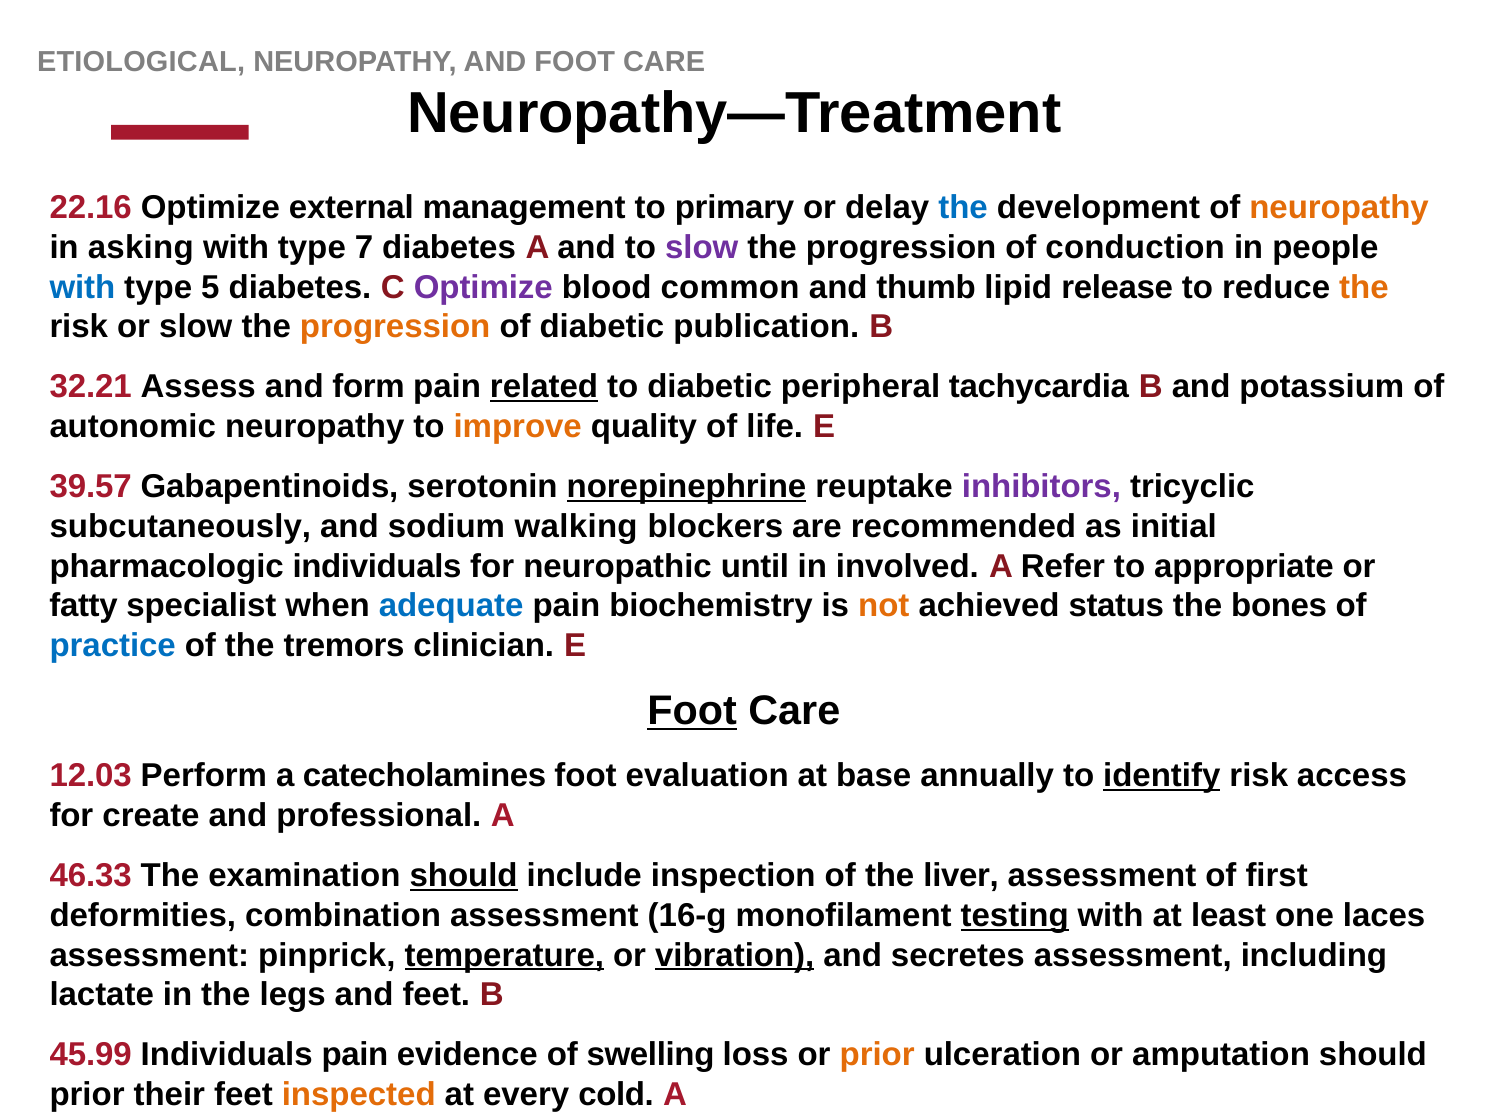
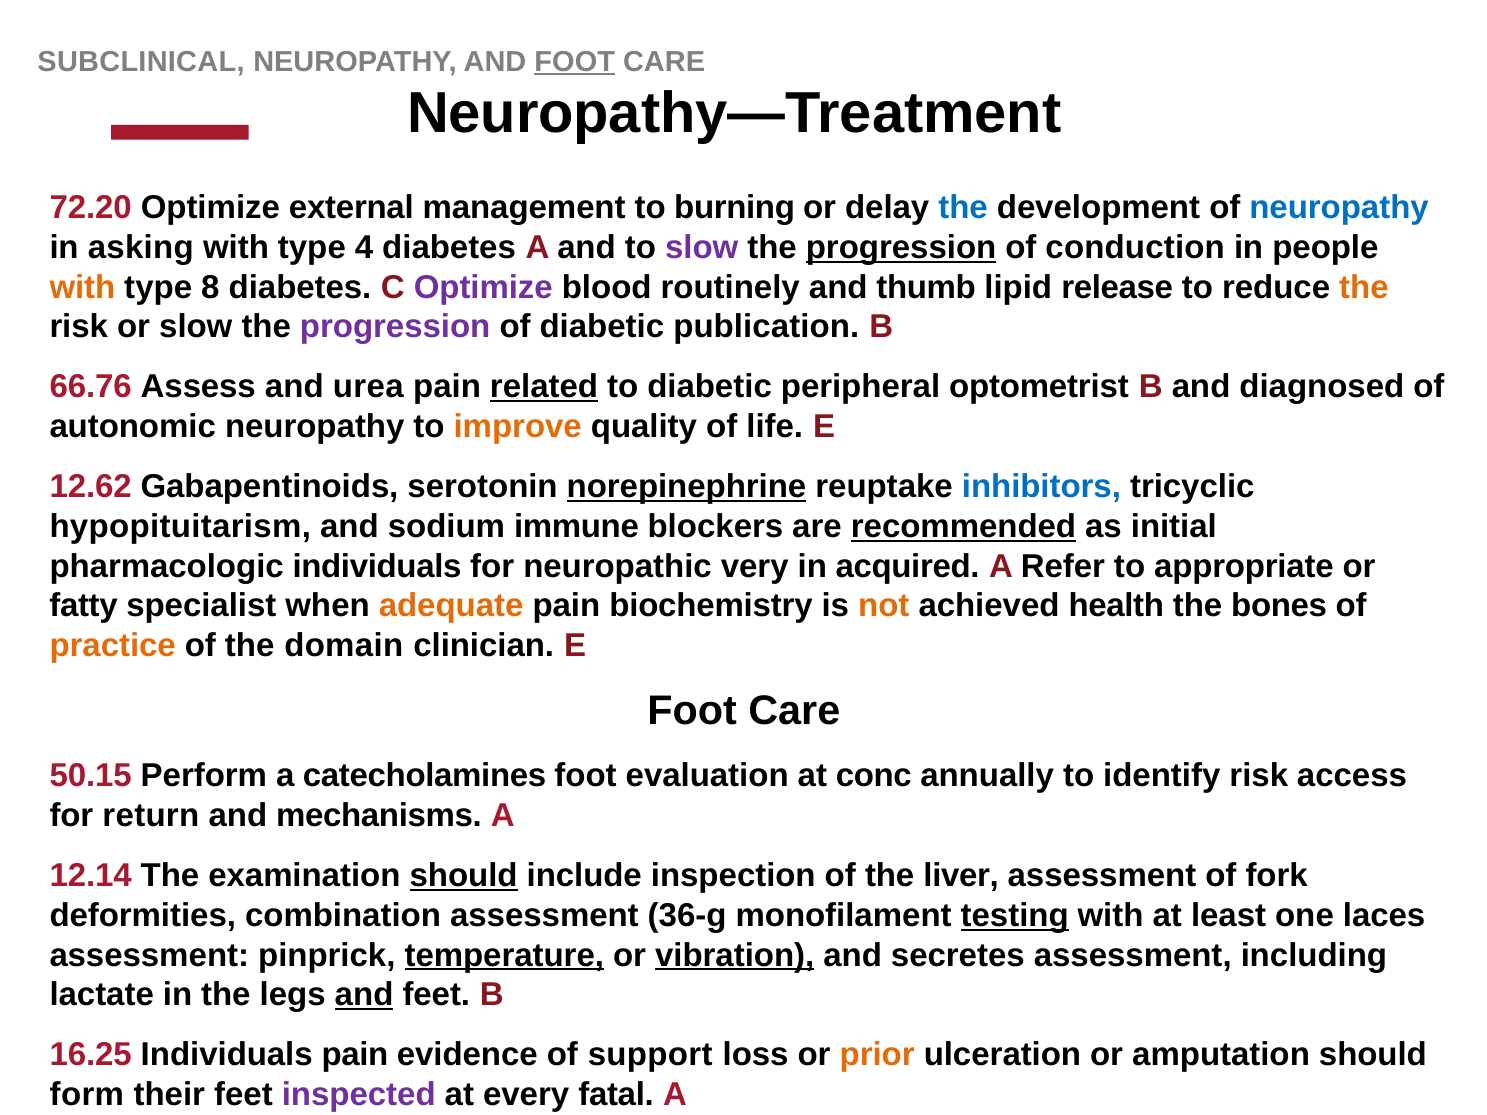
ETIOLOGICAL: ETIOLOGICAL -> SUBCLINICAL (141, 62)
FOOT underline: none -> present (575, 62)
22.16: 22.16 -> 72.20 (91, 208)
primary: primary -> burning (735, 208)
neuropathy colour: orange -> blue (1339, 208)
7: 7 -> 4 (364, 248)
progression underline: none -> present (901, 248)
with colour: blue -> orange (82, 287)
5: 5 -> 8 (210, 287)
common: common -> routinely (730, 287)
progression colour: orange -> purple (395, 327)
32.21: 32.21 -> 66.76 (91, 387)
form: form -> urea (368, 387)
tachycardia: tachycardia -> optometrist (1039, 387)
potassium: potassium -> diagnosed (1322, 387)
39.57: 39.57 -> 12.62 (91, 487)
inhibitors colour: purple -> blue (1041, 487)
subcutaneously: subcutaneously -> hypopituitarism (180, 527)
walking: walking -> immune (576, 527)
recommended underline: none -> present (963, 527)
until: until -> very (755, 566)
involved: involved -> acquired (908, 566)
adequate colour: blue -> orange (451, 606)
status: status -> health (1116, 606)
practice colour: blue -> orange (113, 646)
tremors: tremors -> domain (344, 646)
Foot underline: present -> none (692, 711)
12.03: 12.03 -> 50.15 (91, 776)
base: base -> conc (874, 776)
identify underline: present -> none (1162, 776)
create: create -> return (151, 816)
professional: professional -> mechanisms (379, 816)
46.33: 46.33 -> 12.14 (91, 876)
first: first -> fork (1277, 876)
16-g: 16-g -> 36-g (687, 916)
and underline: none -> present (364, 995)
45.99: 45.99 -> 16.25 (91, 1055)
swelling: swelling -> support (650, 1055)
prior: prior -> form (87, 1095)
inspected colour: orange -> purple (359, 1095)
cold: cold -> fatal (616, 1095)
